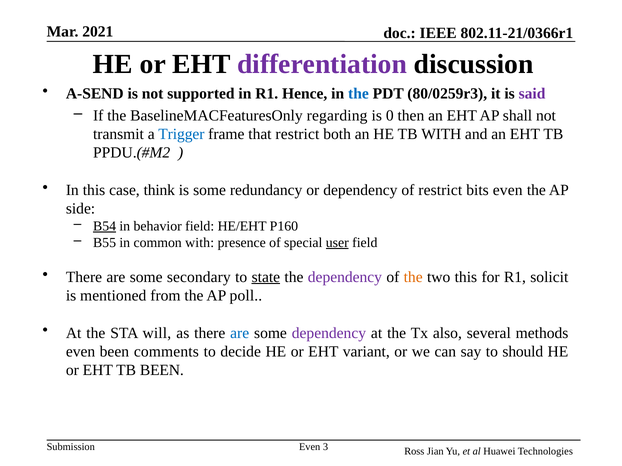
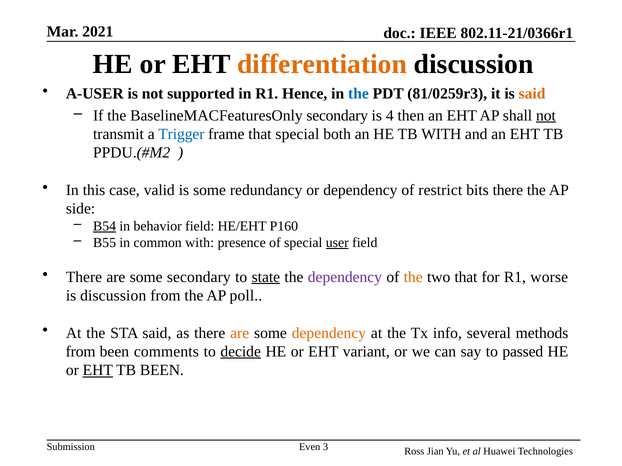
differentiation colour: purple -> orange (322, 64)
A-SEND: A-SEND -> A-USER (95, 94)
80/0259r3: 80/0259r3 -> 81/0259r3 (447, 94)
said colour: purple -> orange (532, 94)
BaselineMACFeaturesOnly regarding: regarding -> secondary (337, 116)
0: 0 -> 4 (390, 116)
not underline: none -> present (546, 116)
that restrict: restrict -> special (297, 134)
think: think -> valid (159, 190)
bits even: even -> there (508, 190)
two this: this -> that (466, 277)
solicit: solicit -> worse (549, 277)
is mentioned: mentioned -> discussion (113, 296)
STA will: will -> said (157, 333)
are colour: blue -> orange (240, 333)
dependency colour: purple -> orange (329, 333)
also: also -> info (447, 333)
even: even -> from (81, 352)
decide underline: none -> present (241, 352)
should: should -> passed (523, 352)
EHT underline: none -> present (98, 371)
